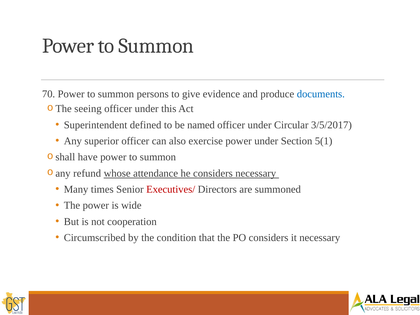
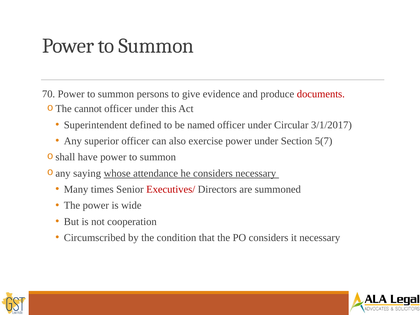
documents colour: blue -> red (321, 94)
seeing: seeing -> cannot (88, 109)
3/5/2017: 3/5/2017 -> 3/1/2017 (331, 125)
5(1: 5(1 -> 5(7 (324, 141)
refund: refund -> saying (87, 173)
